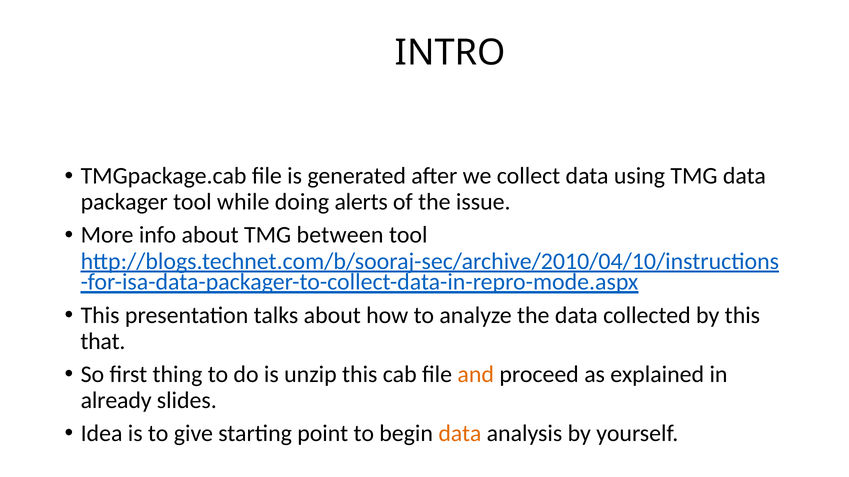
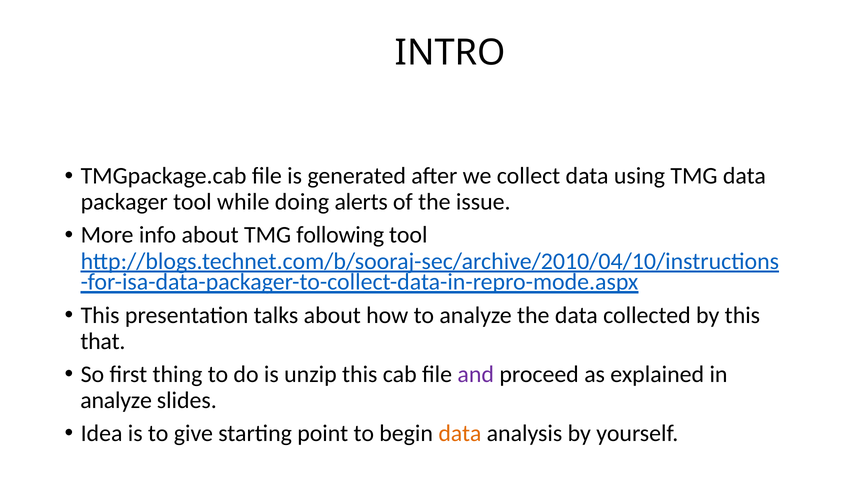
between: between -> following (340, 235)
and colour: orange -> purple (476, 375)
already: already -> analyze (116, 401)
